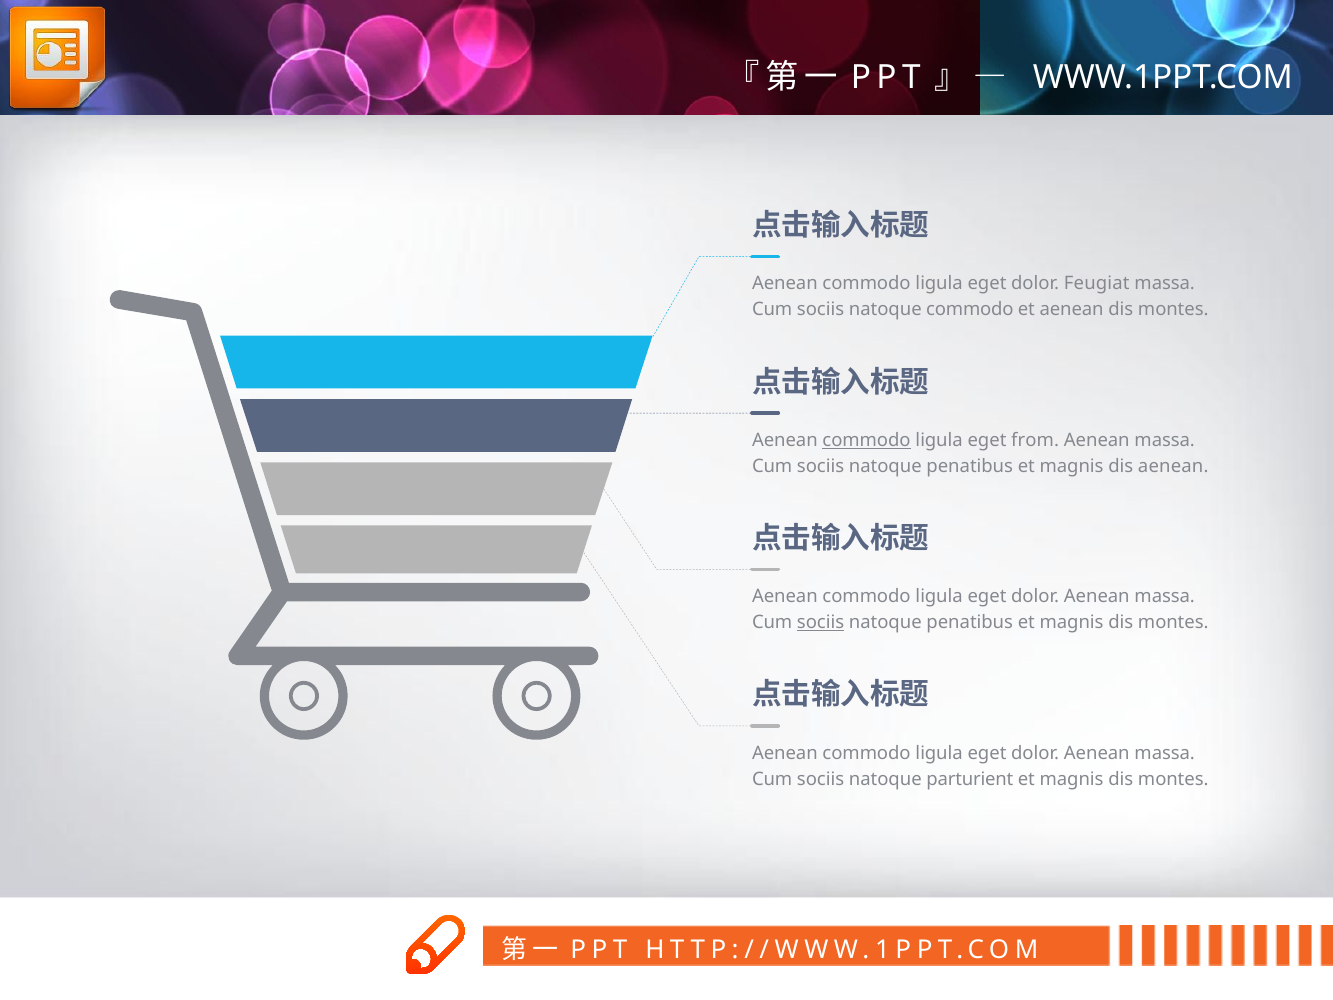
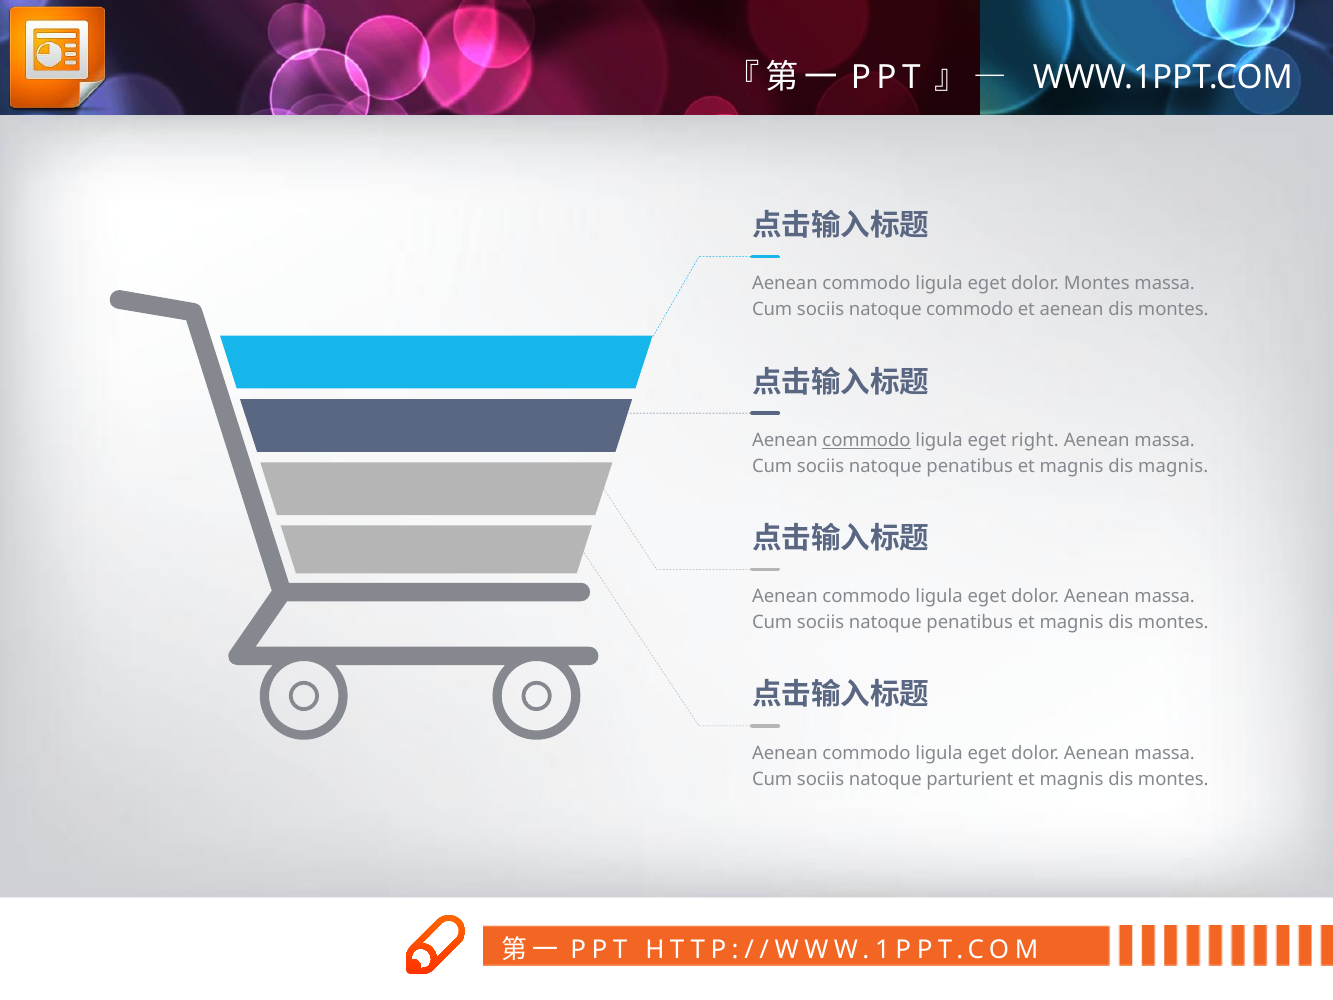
dolor Feugiat: Feugiat -> Montes (1097, 284)
from: from -> right (1035, 440)
dis aenean: aenean -> magnis (1173, 466)
sociis underline: present -> none (821, 622)
